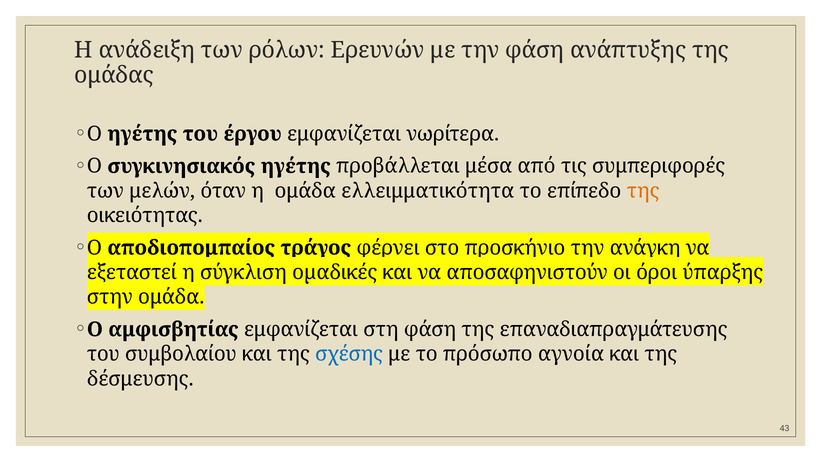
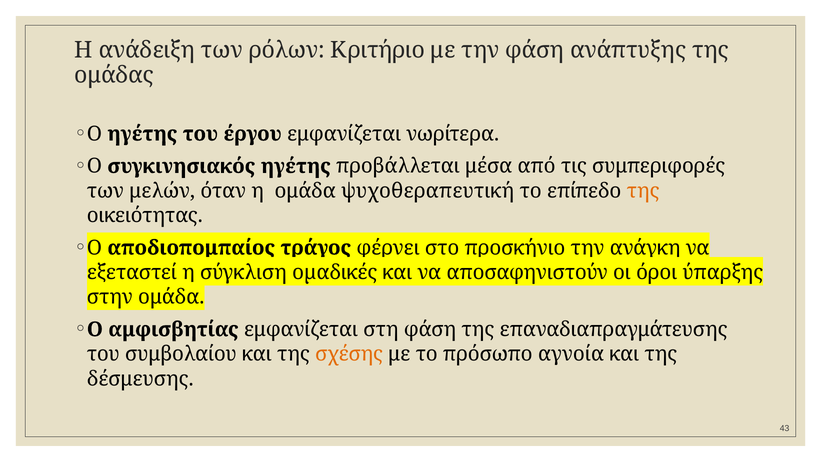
Ερευνών: Ερευνών -> Κριτήριο (378, 50)
ελλειμματικότητα: ελλειμματικότητα -> ψυχοθεραπευτική (428, 191)
σχέσης colour: blue -> orange (349, 354)
